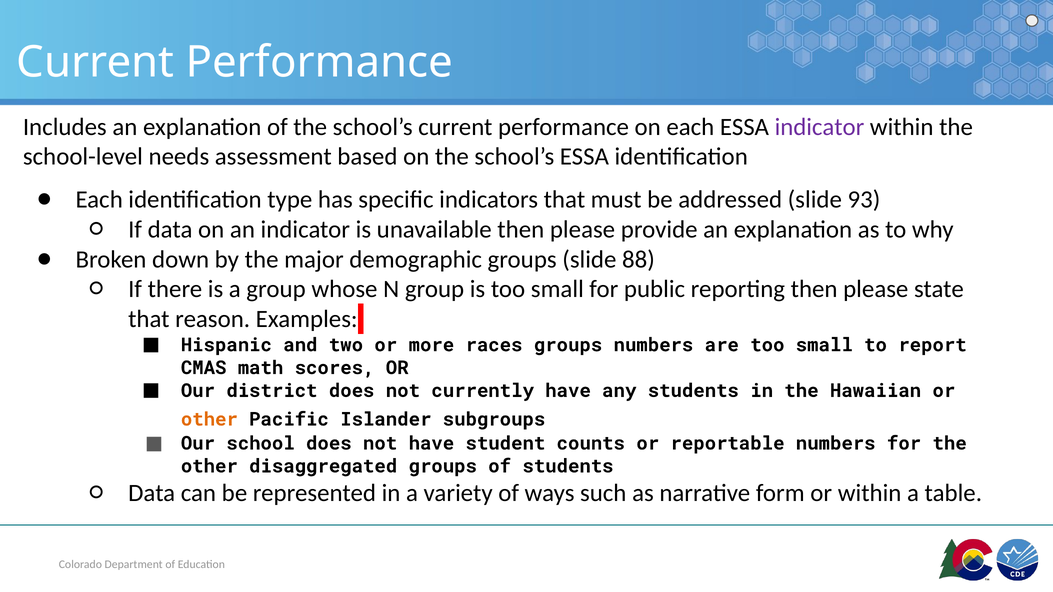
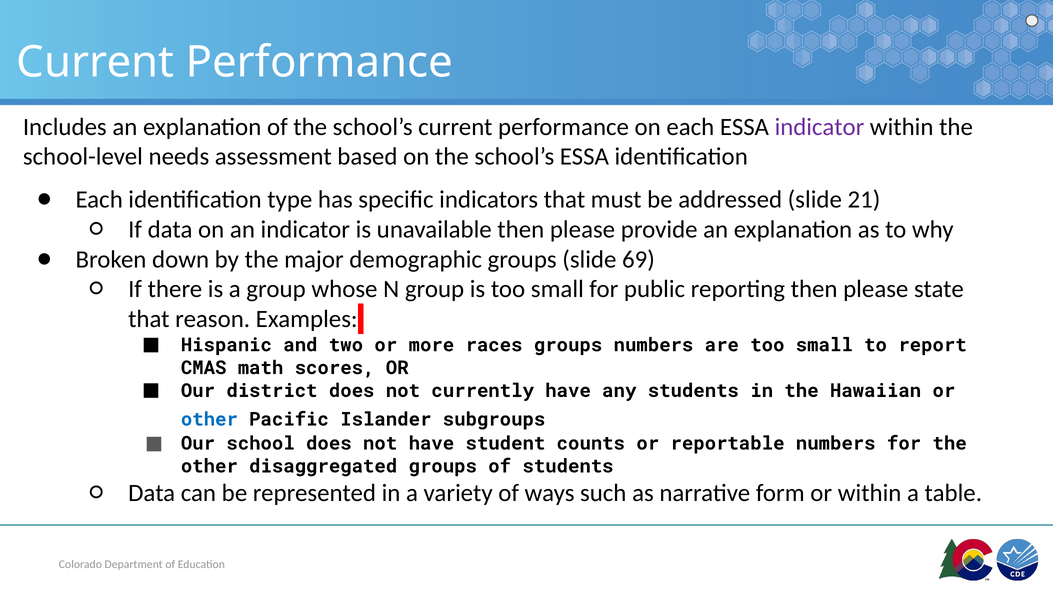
93: 93 -> 21 (864, 200)
88: 88 -> 69 (639, 260)
other colour: orange -> blue (209, 420)
